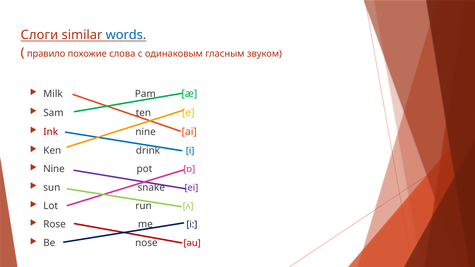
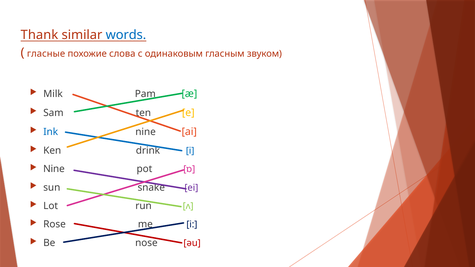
Слоги: Слоги -> Thank (39, 35)
правило: правило -> гласные (46, 54)
Ink colour: red -> blue (51, 132)
